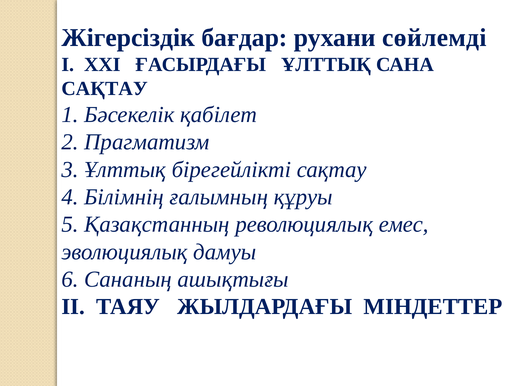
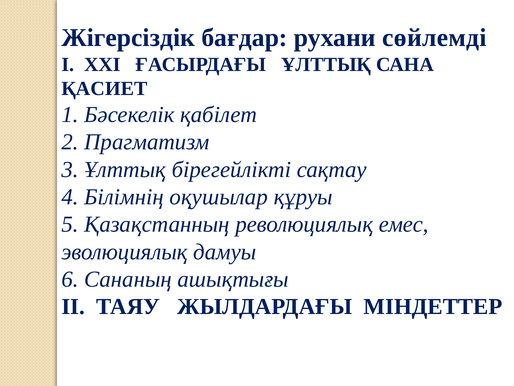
САҚТАУ: САҚТАУ -> ҚАСИЕТ (104, 89)
ғалымның: ғалымның -> оқушылар (219, 197)
